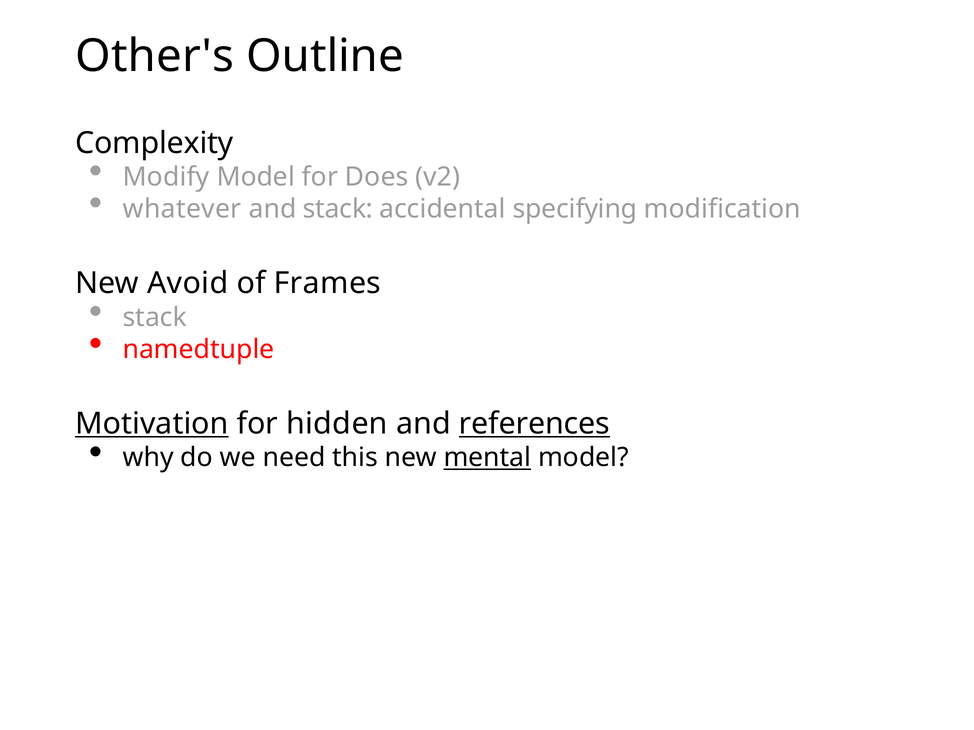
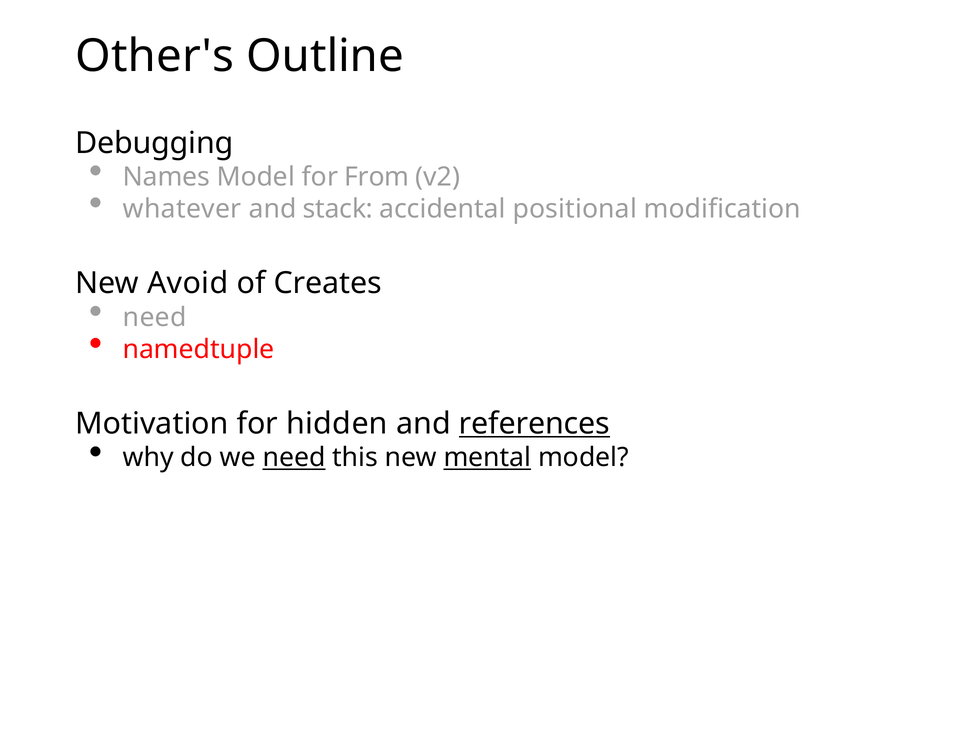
Complexity: Complexity -> Debugging (154, 143)
Modify: Modify -> Names (166, 177)
Does: Does -> From (377, 177)
specifying: specifying -> positional (575, 209)
Frames: Frames -> Creates (328, 284)
stack: stack -> need (155, 318)
Motivation underline: present -> none (152, 424)
need underline: none -> present (294, 458)
